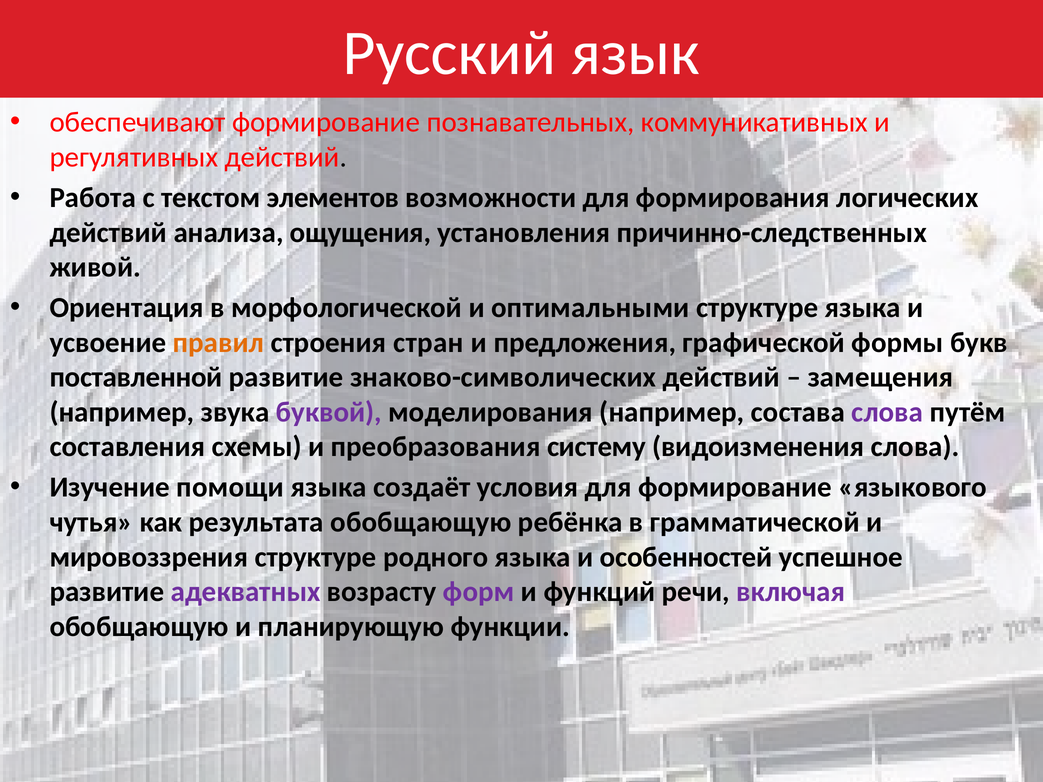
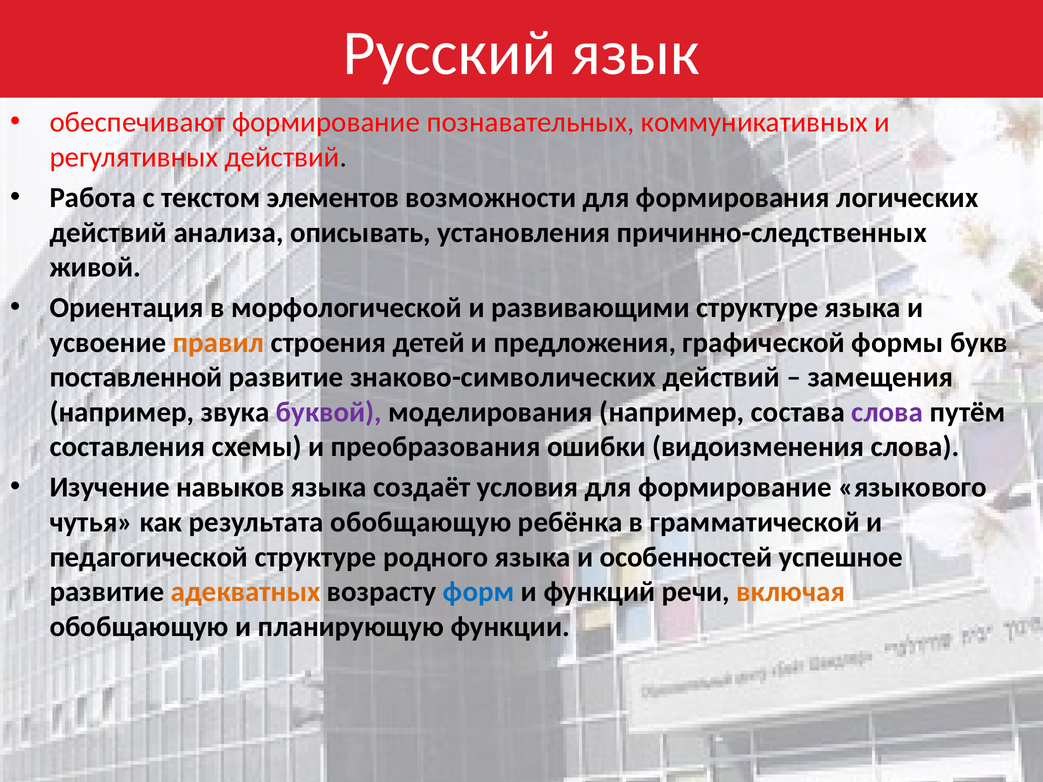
ощущения: ощущения -> описывать (360, 233)
оптимальными: оптимальными -> развивающими (590, 308)
стран: стран -> детей (429, 343)
систему: систему -> ошибки (596, 447)
помощи: помощи -> навыков (230, 488)
мировоззрения: мировоззрения -> педагогической (149, 557)
адекватных colour: purple -> orange (246, 592)
форм colour: purple -> blue (479, 592)
включая colour: purple -> orange (791, 592)
